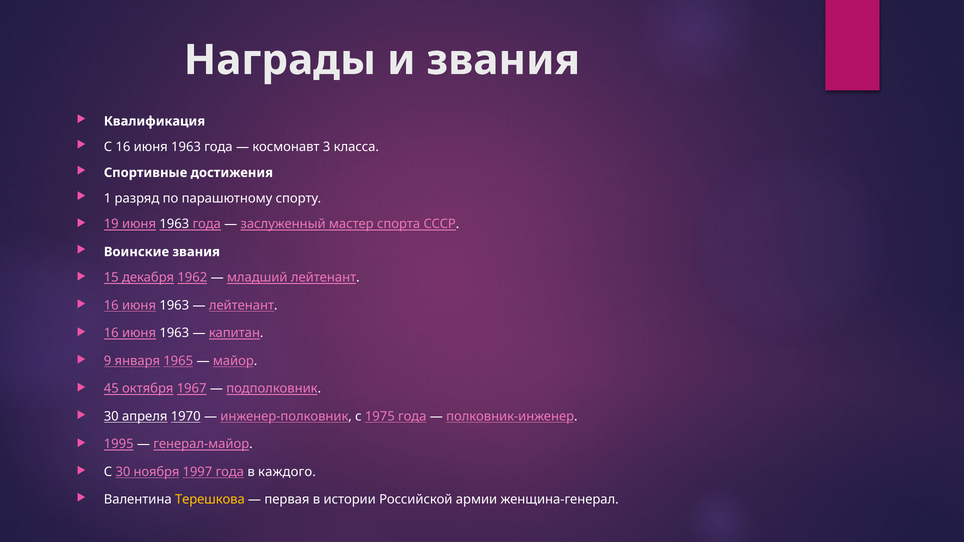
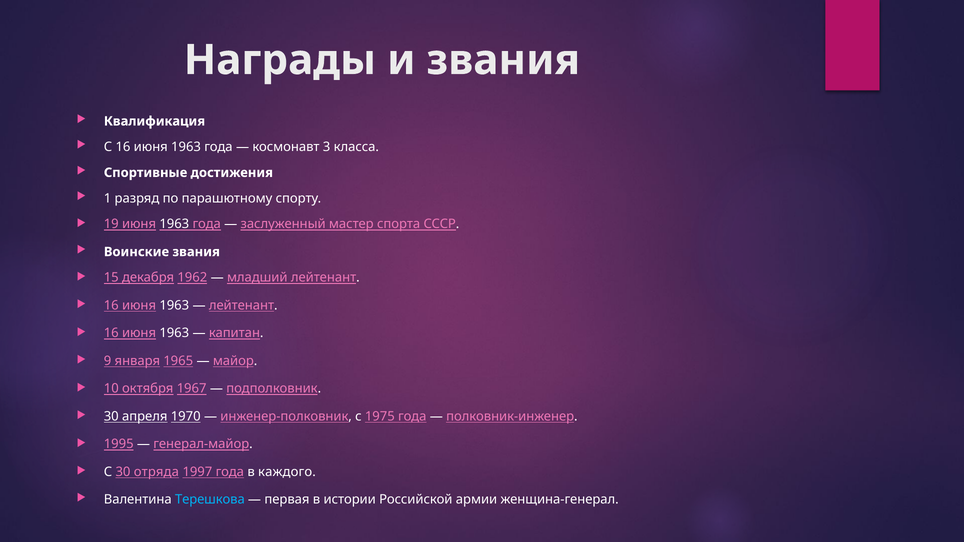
45: 45 -> 10 (111, 389)
ноября: ноября -> отряда (156, 472)
Терешкова colour: yellow -> light blue (210, 500)
